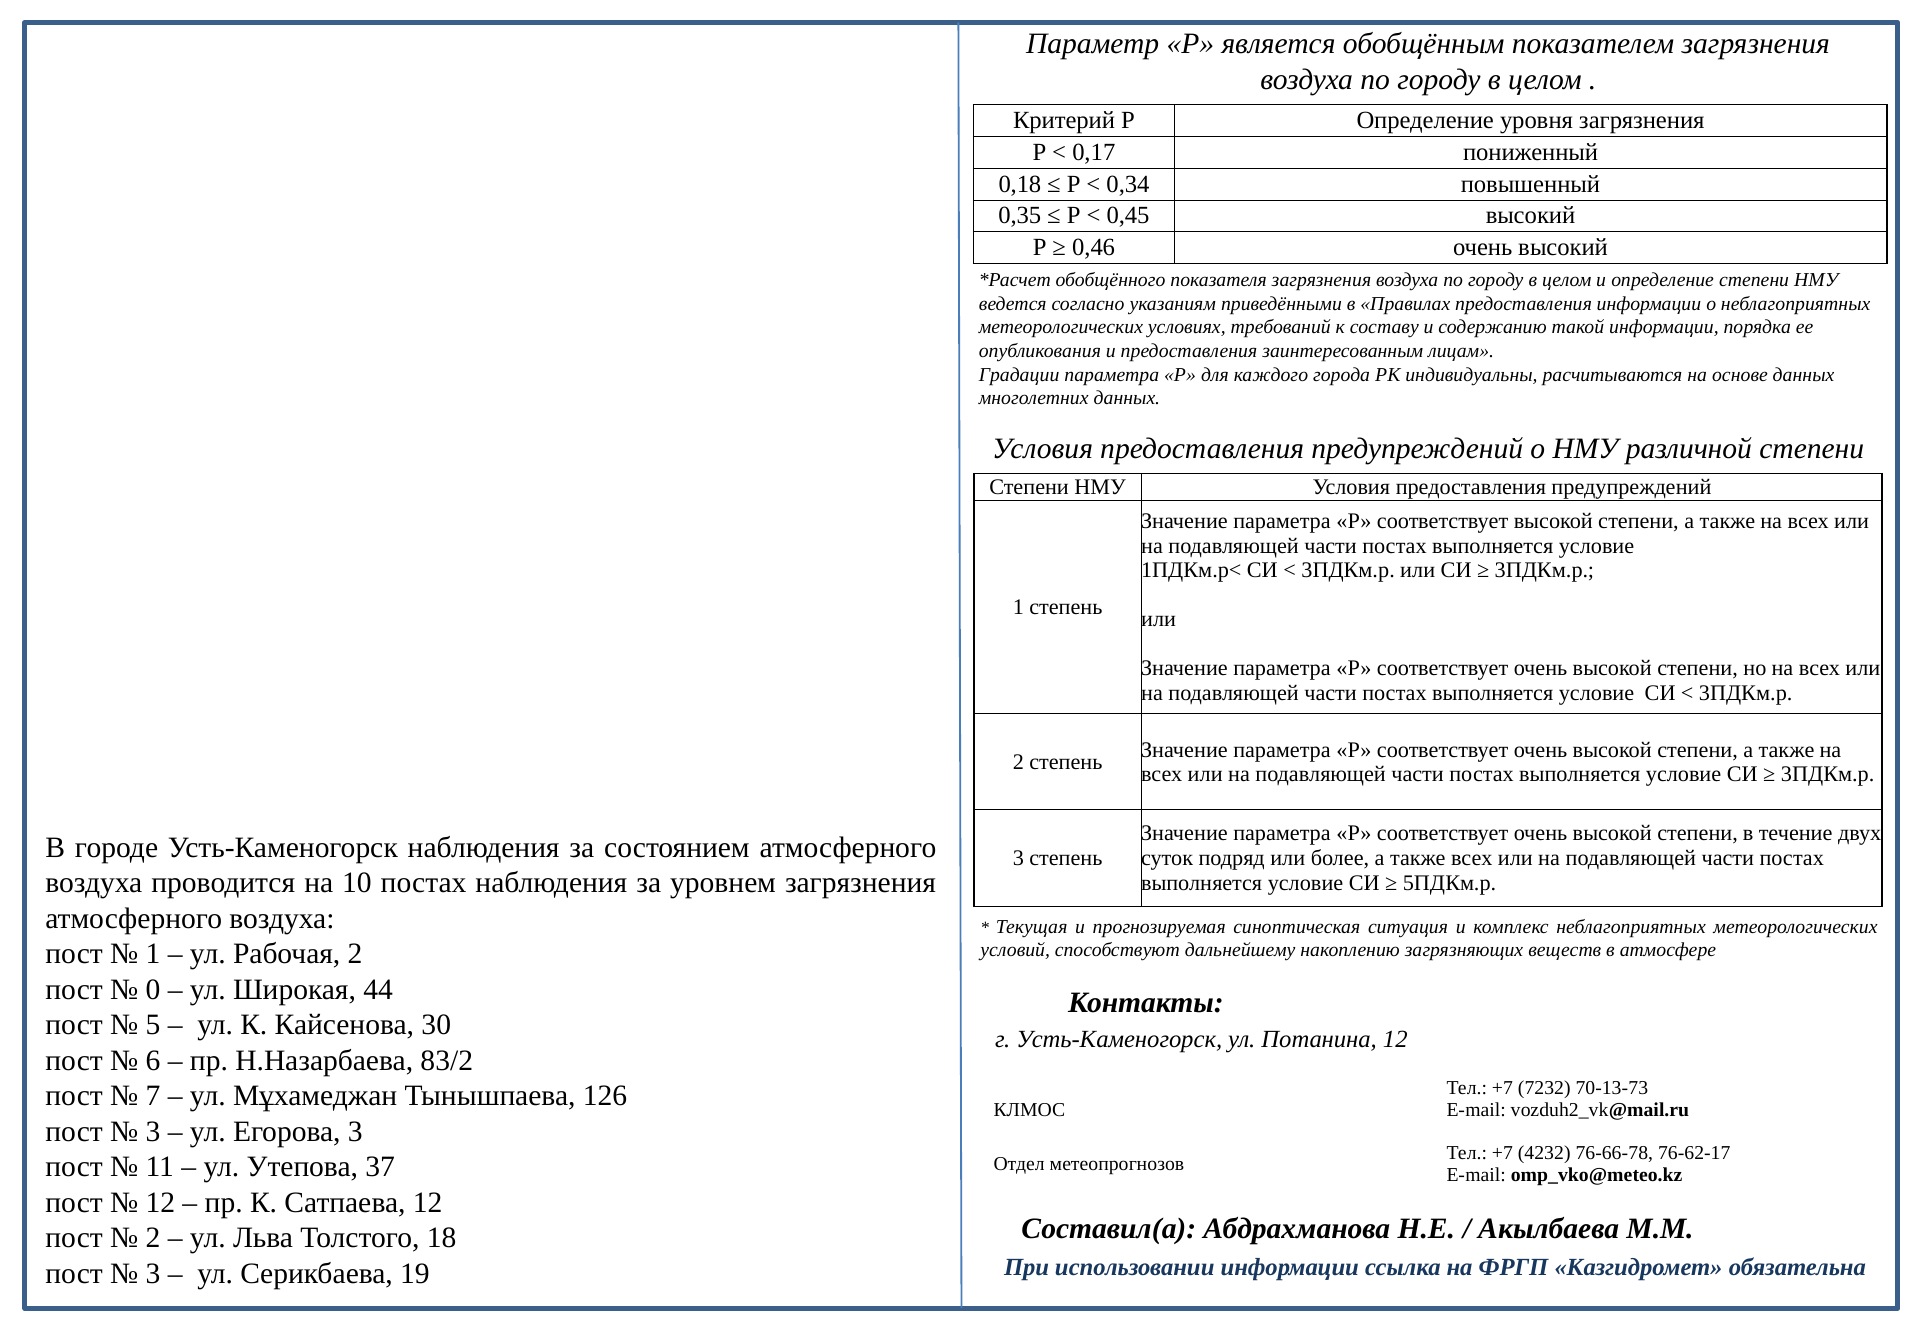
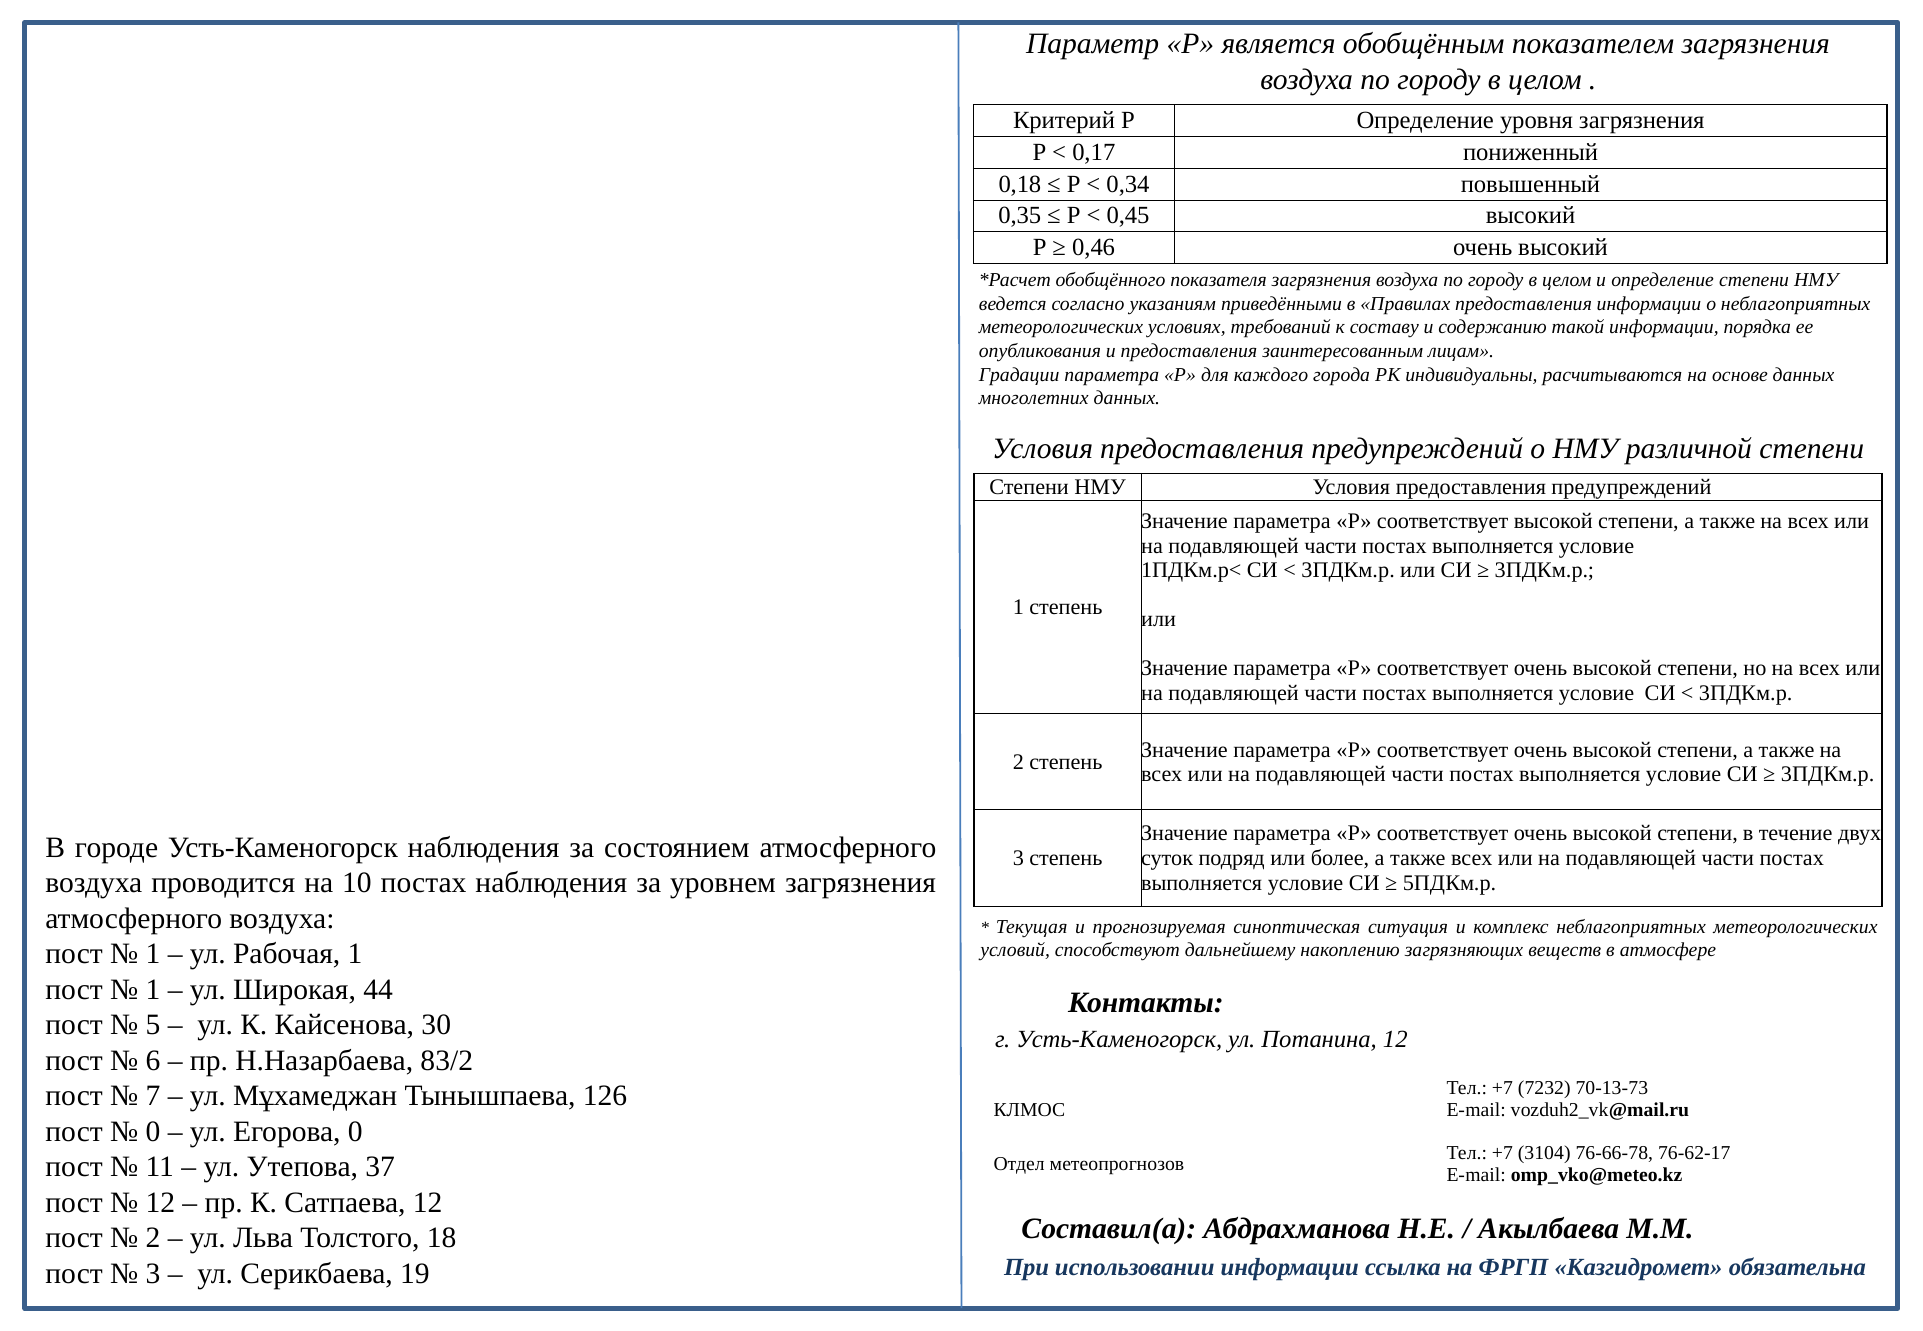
Рабочая 2: 2 -> 1 (355, 954)
0: 0 -> 1 (153, 990)
3: 3 -> 0 (153, 1132)
Егорова 3: 3 -> 0 (355, 1132)
4232: 4232 -> 3104 (1544, 1154)
